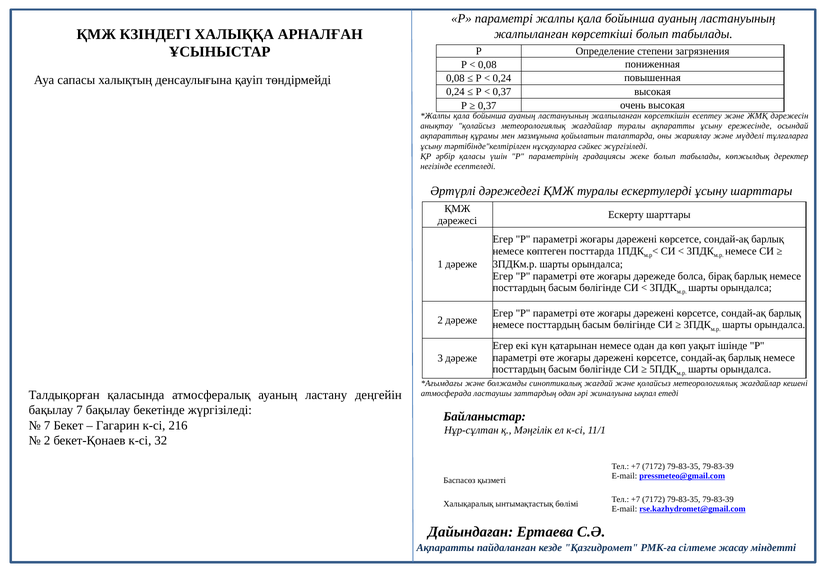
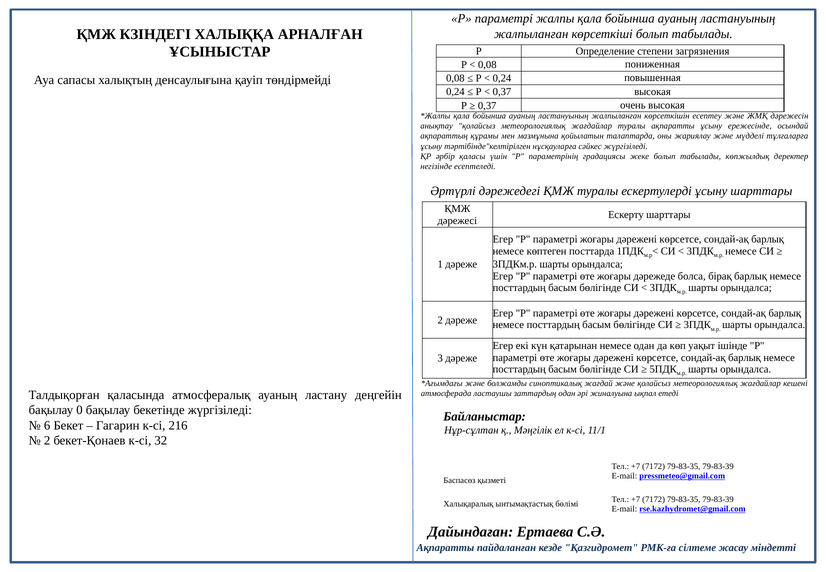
бақылау 7: 7 -> 0 (79, 410)
7: 7 -> 6 (47, 425)
